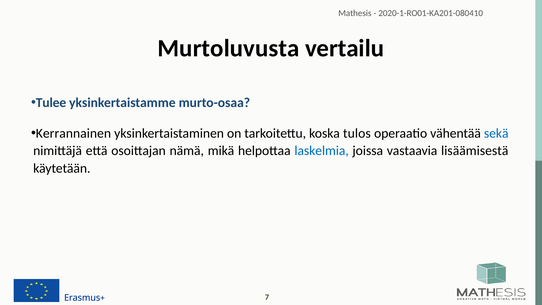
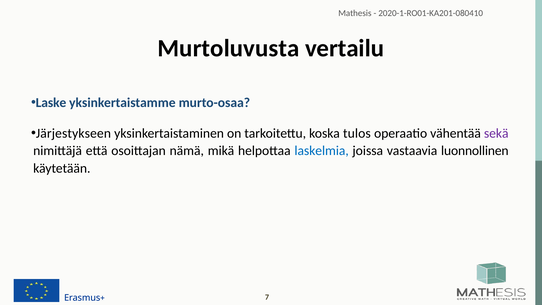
Tulee: Tulee -> Laske (51, 103)
Kerrannainen: Kerrannainen -> Järjestykseen (73, 133)
sekä colour: blue -> purple (496, 133)
lisäämisestä: lisäämisestä -> luonnollinen (475, 151)
